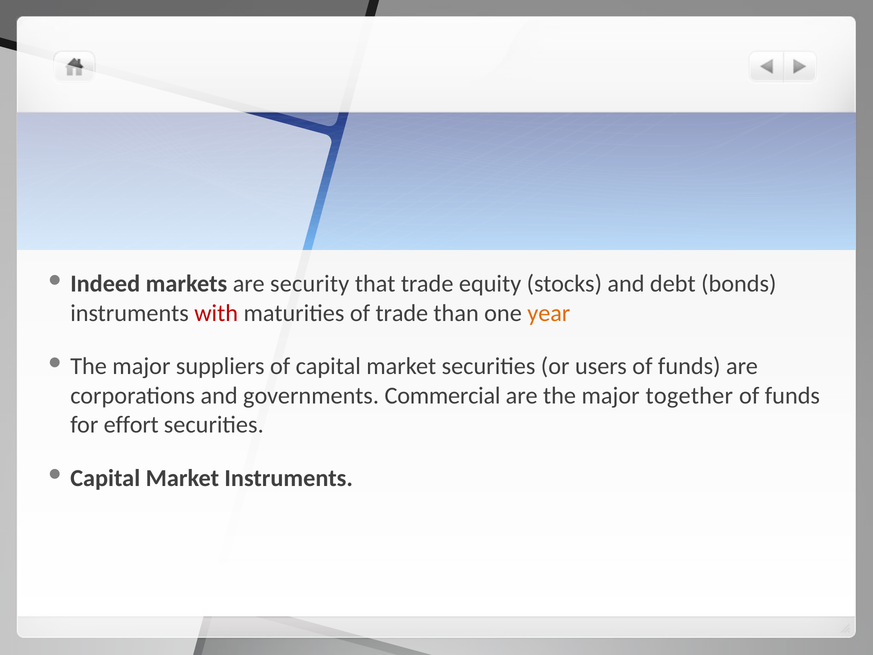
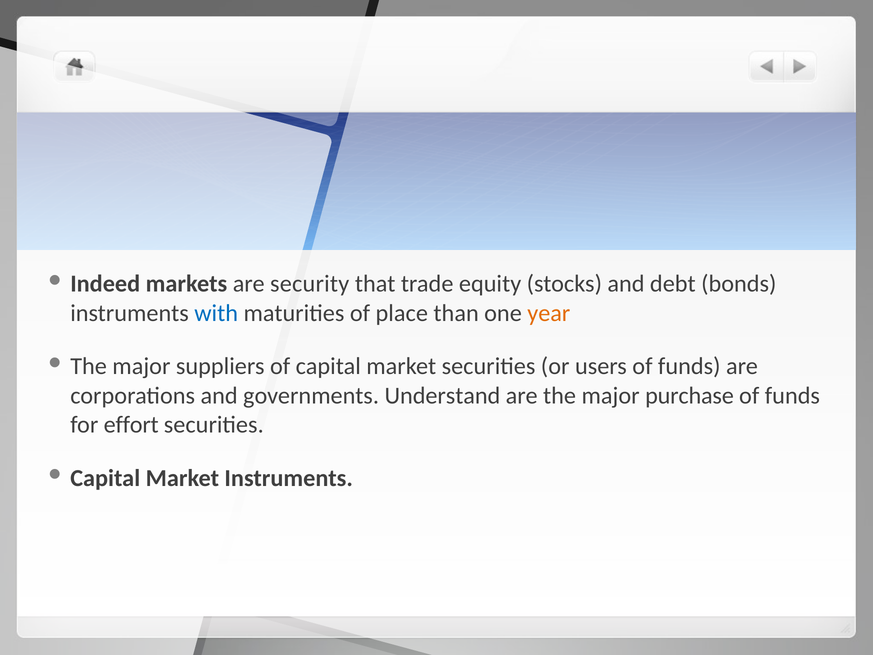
with colour: red -> blue (216, 313)
of trade: trade -> place (402, 313)
Commercial: Commercial -> Understand (442, 395)
together: together -> purchase (689, 395)
